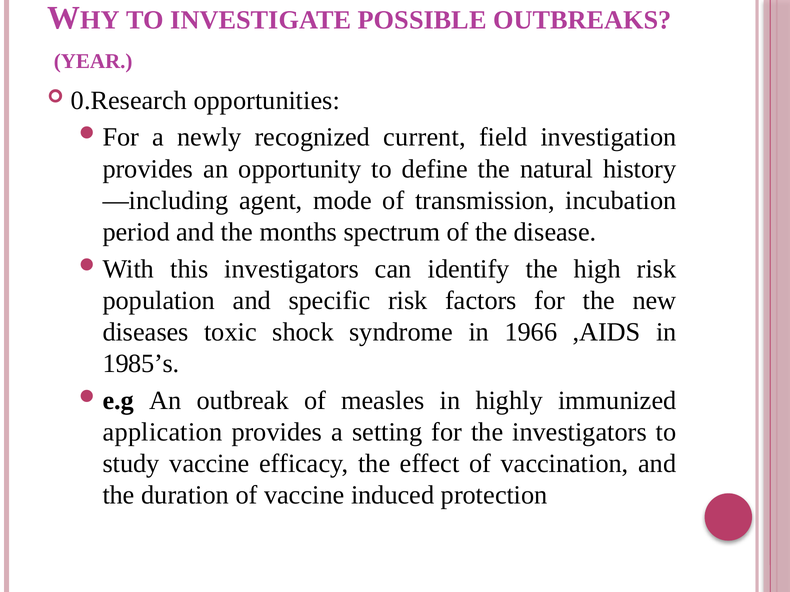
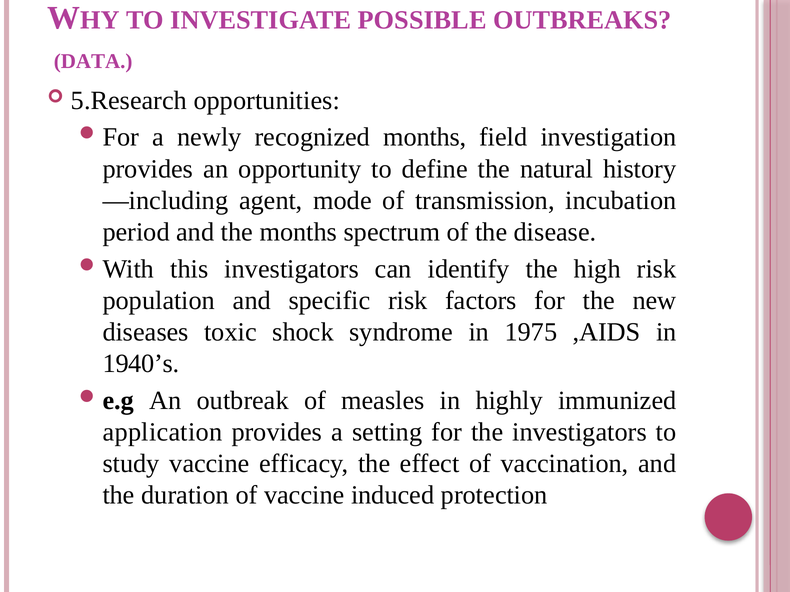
YEAR: YEAR -> DATA (93, 62)
0.Research: 0.Research -> 5.Research (129, 101)
recognized current: current -> months (425, 137)
1966: 1966 -> 1975 (531, 332)
1985’s: 1985’s -> 1940’s (141, 364)
